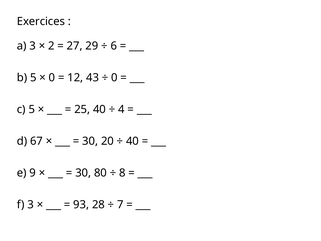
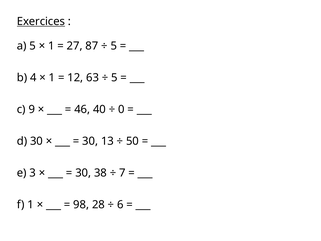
Exercices underline: none -> present (41, 21)
a 3: 3 -> 5 (33, 46)
2: 2 -> 1 (51, 46)
29: 29 -> 87 (92, 46)
6: 6 -> 5 (114, 46)
b 5: 5 -> 4 (33, 78)
0: 0 -> 1 (52, 78)
43: 43 -> 63 (92, 78)
0: 0 -> 5 (114, 78)
c 5: 5 -> 9 (32, 109)
25: 25 -> 46 (82, 109)
4: 4 -> 0 (121, 109)
d 67: 67 -> 30 (36, 141)
20: 20 -> 13 (107, 141)
40: 40 -> 50 (132, 141)
9: 9 -> 3 (33, 173)
80: 80 -> 38 (100, 173)
8: 8 -> 7 (122, 173)
f 3: 3 -> 1 (31, 204)
93: 93 -> 98 (81, 204)
7: 7 -> 6 (120, 204)
